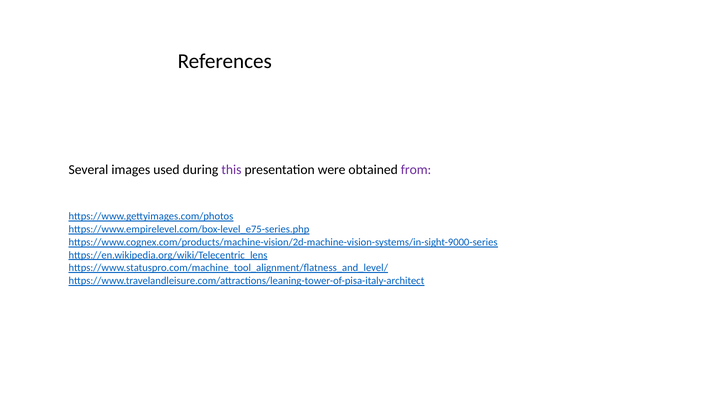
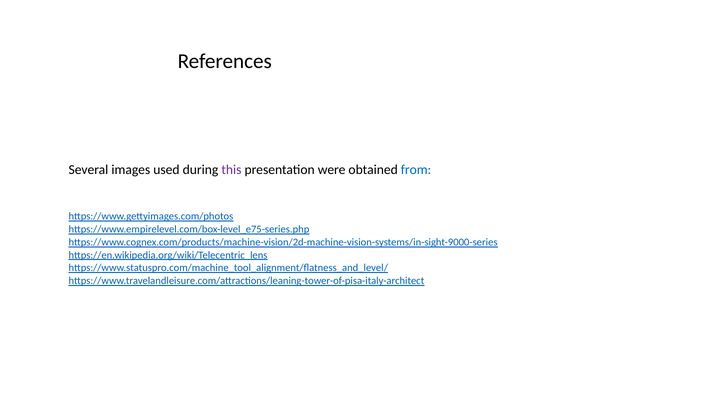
from colour: purple -> blue (416, 169)
